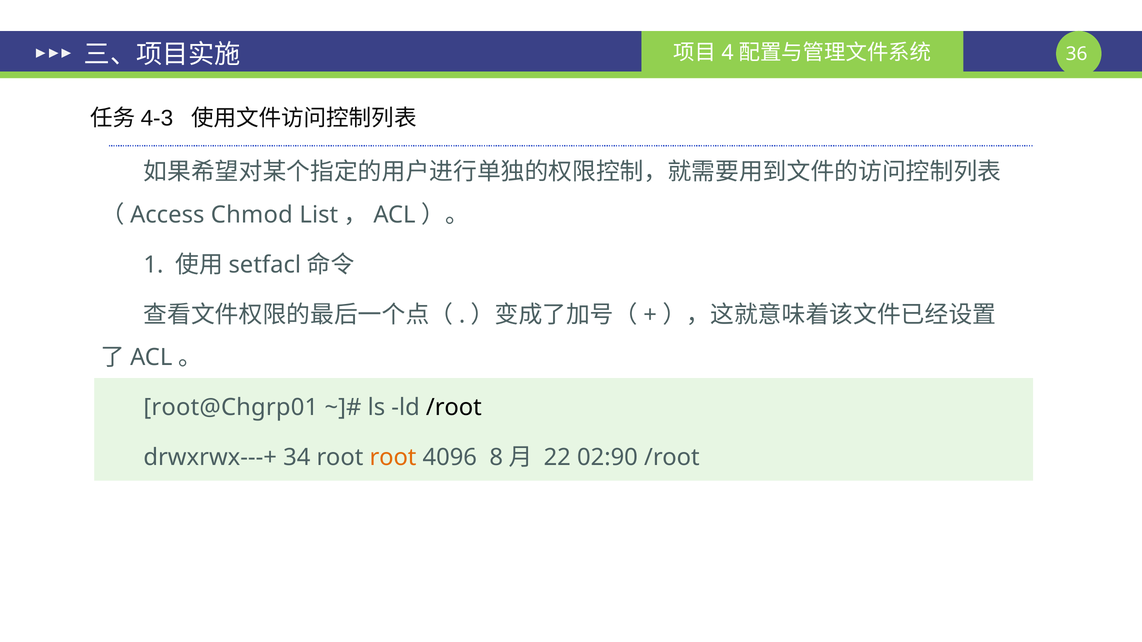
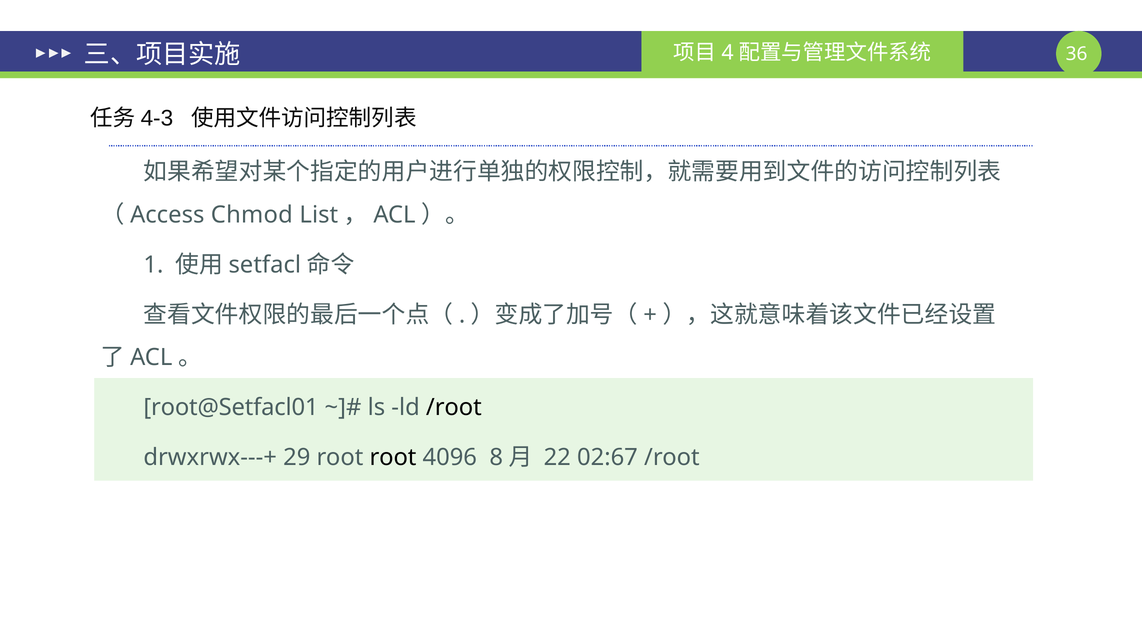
root@Chgrp01: root@Chgrp01 -> root@Setfacl01 (231, 408)
34: 34 -> 29 (297, 458)
root colour: orange -> black (393, 458)
02:90: 02:90 -> 02:67 (607, 458)
